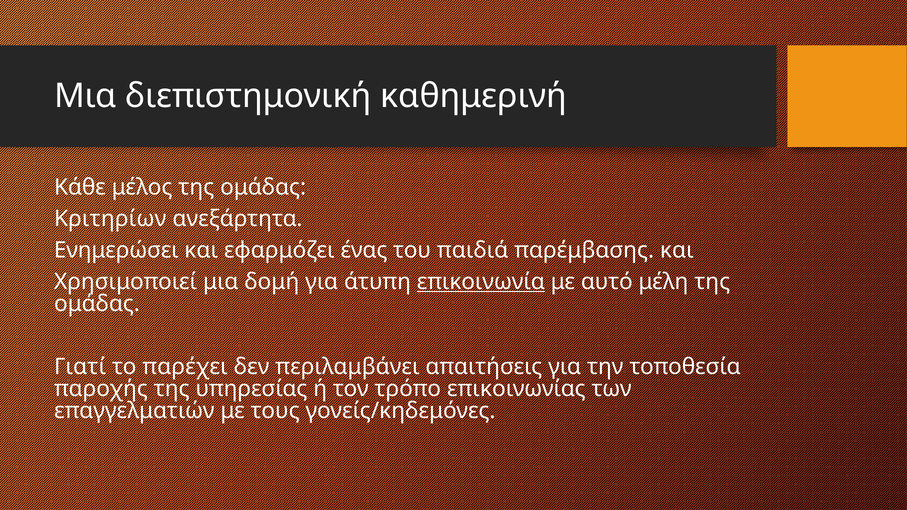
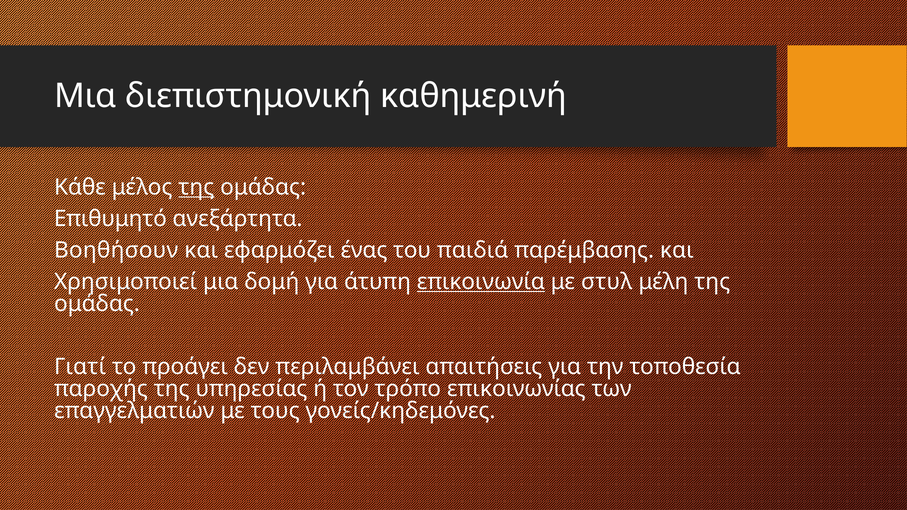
της underline: none -> present (196, 187)
Κριτηρίων: Κριτηρίων -> Επιθυμητό (110, 219)
Ενημερώσει: Ενημερώσει -> Βοηθήσουν (116, 250)
αυτό: αυτό -> στυλ (607, 282)
παρέχει: παρέχει -> προάγει (185, 367)
